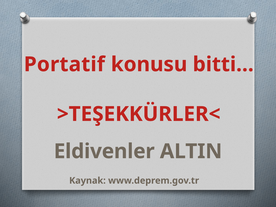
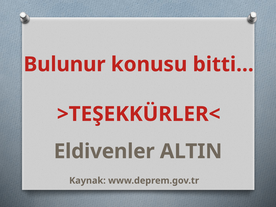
Portatif: Portatif -> Bulunur (65, 64)
